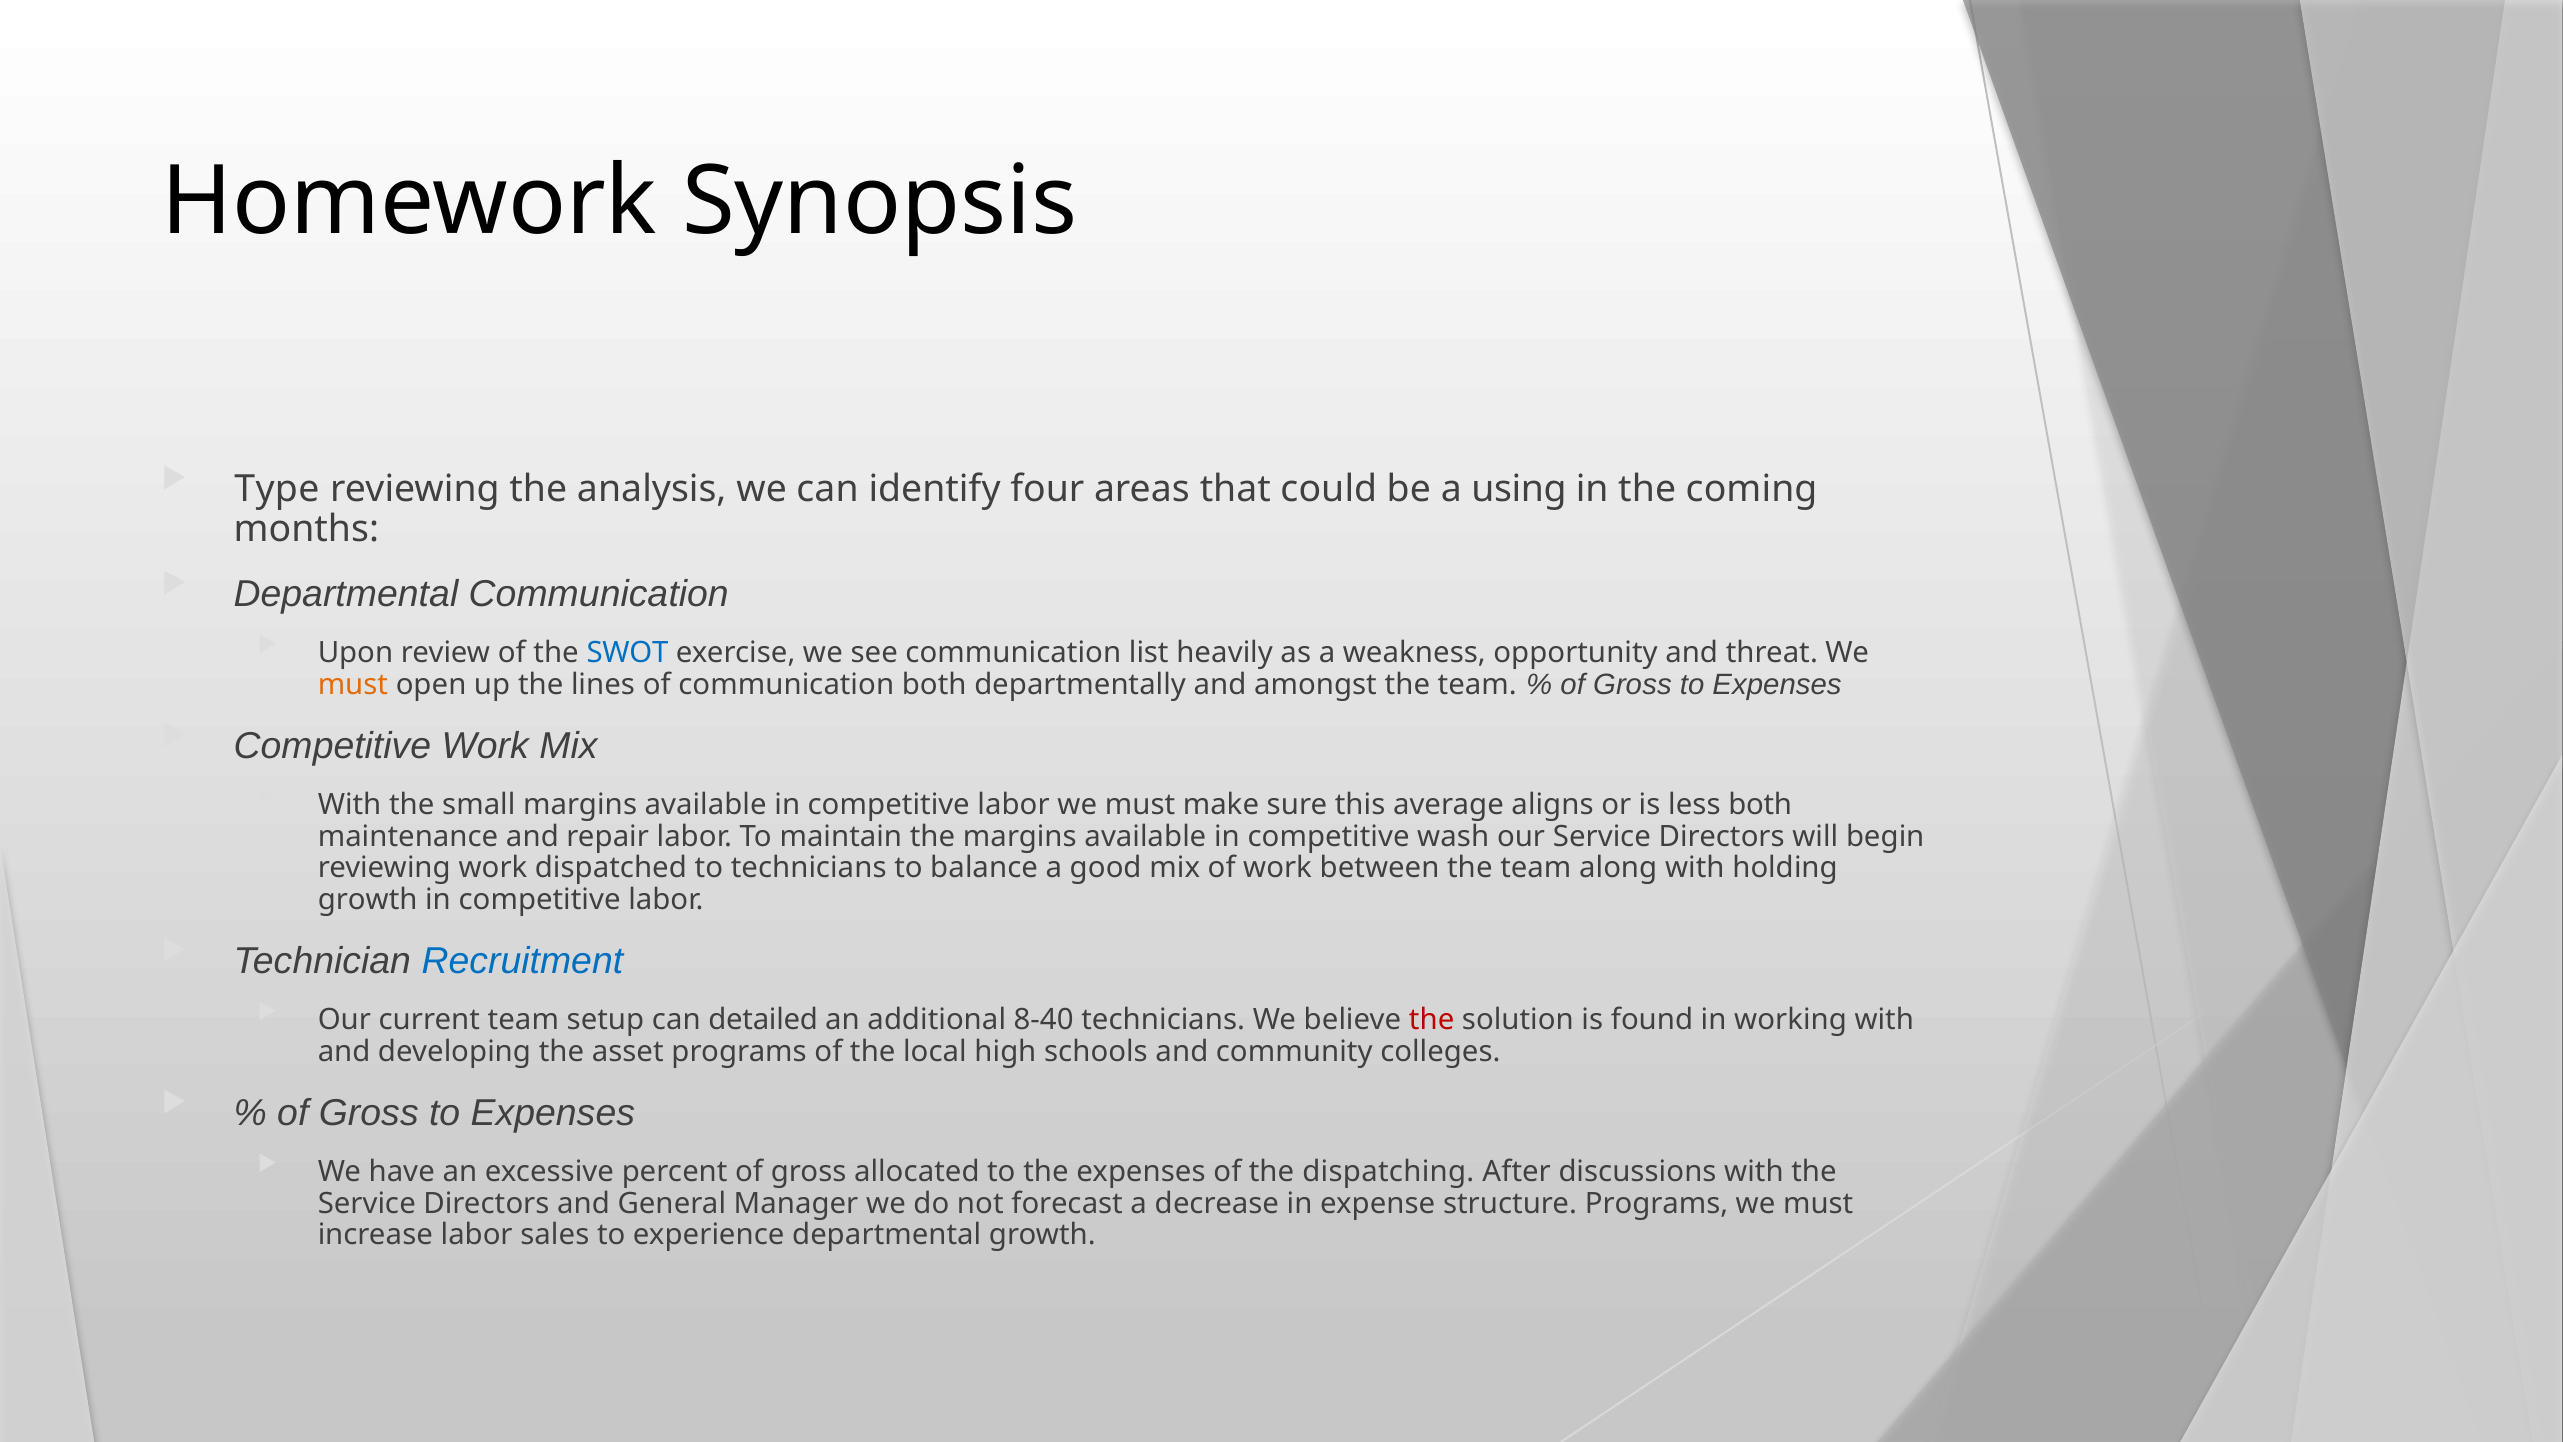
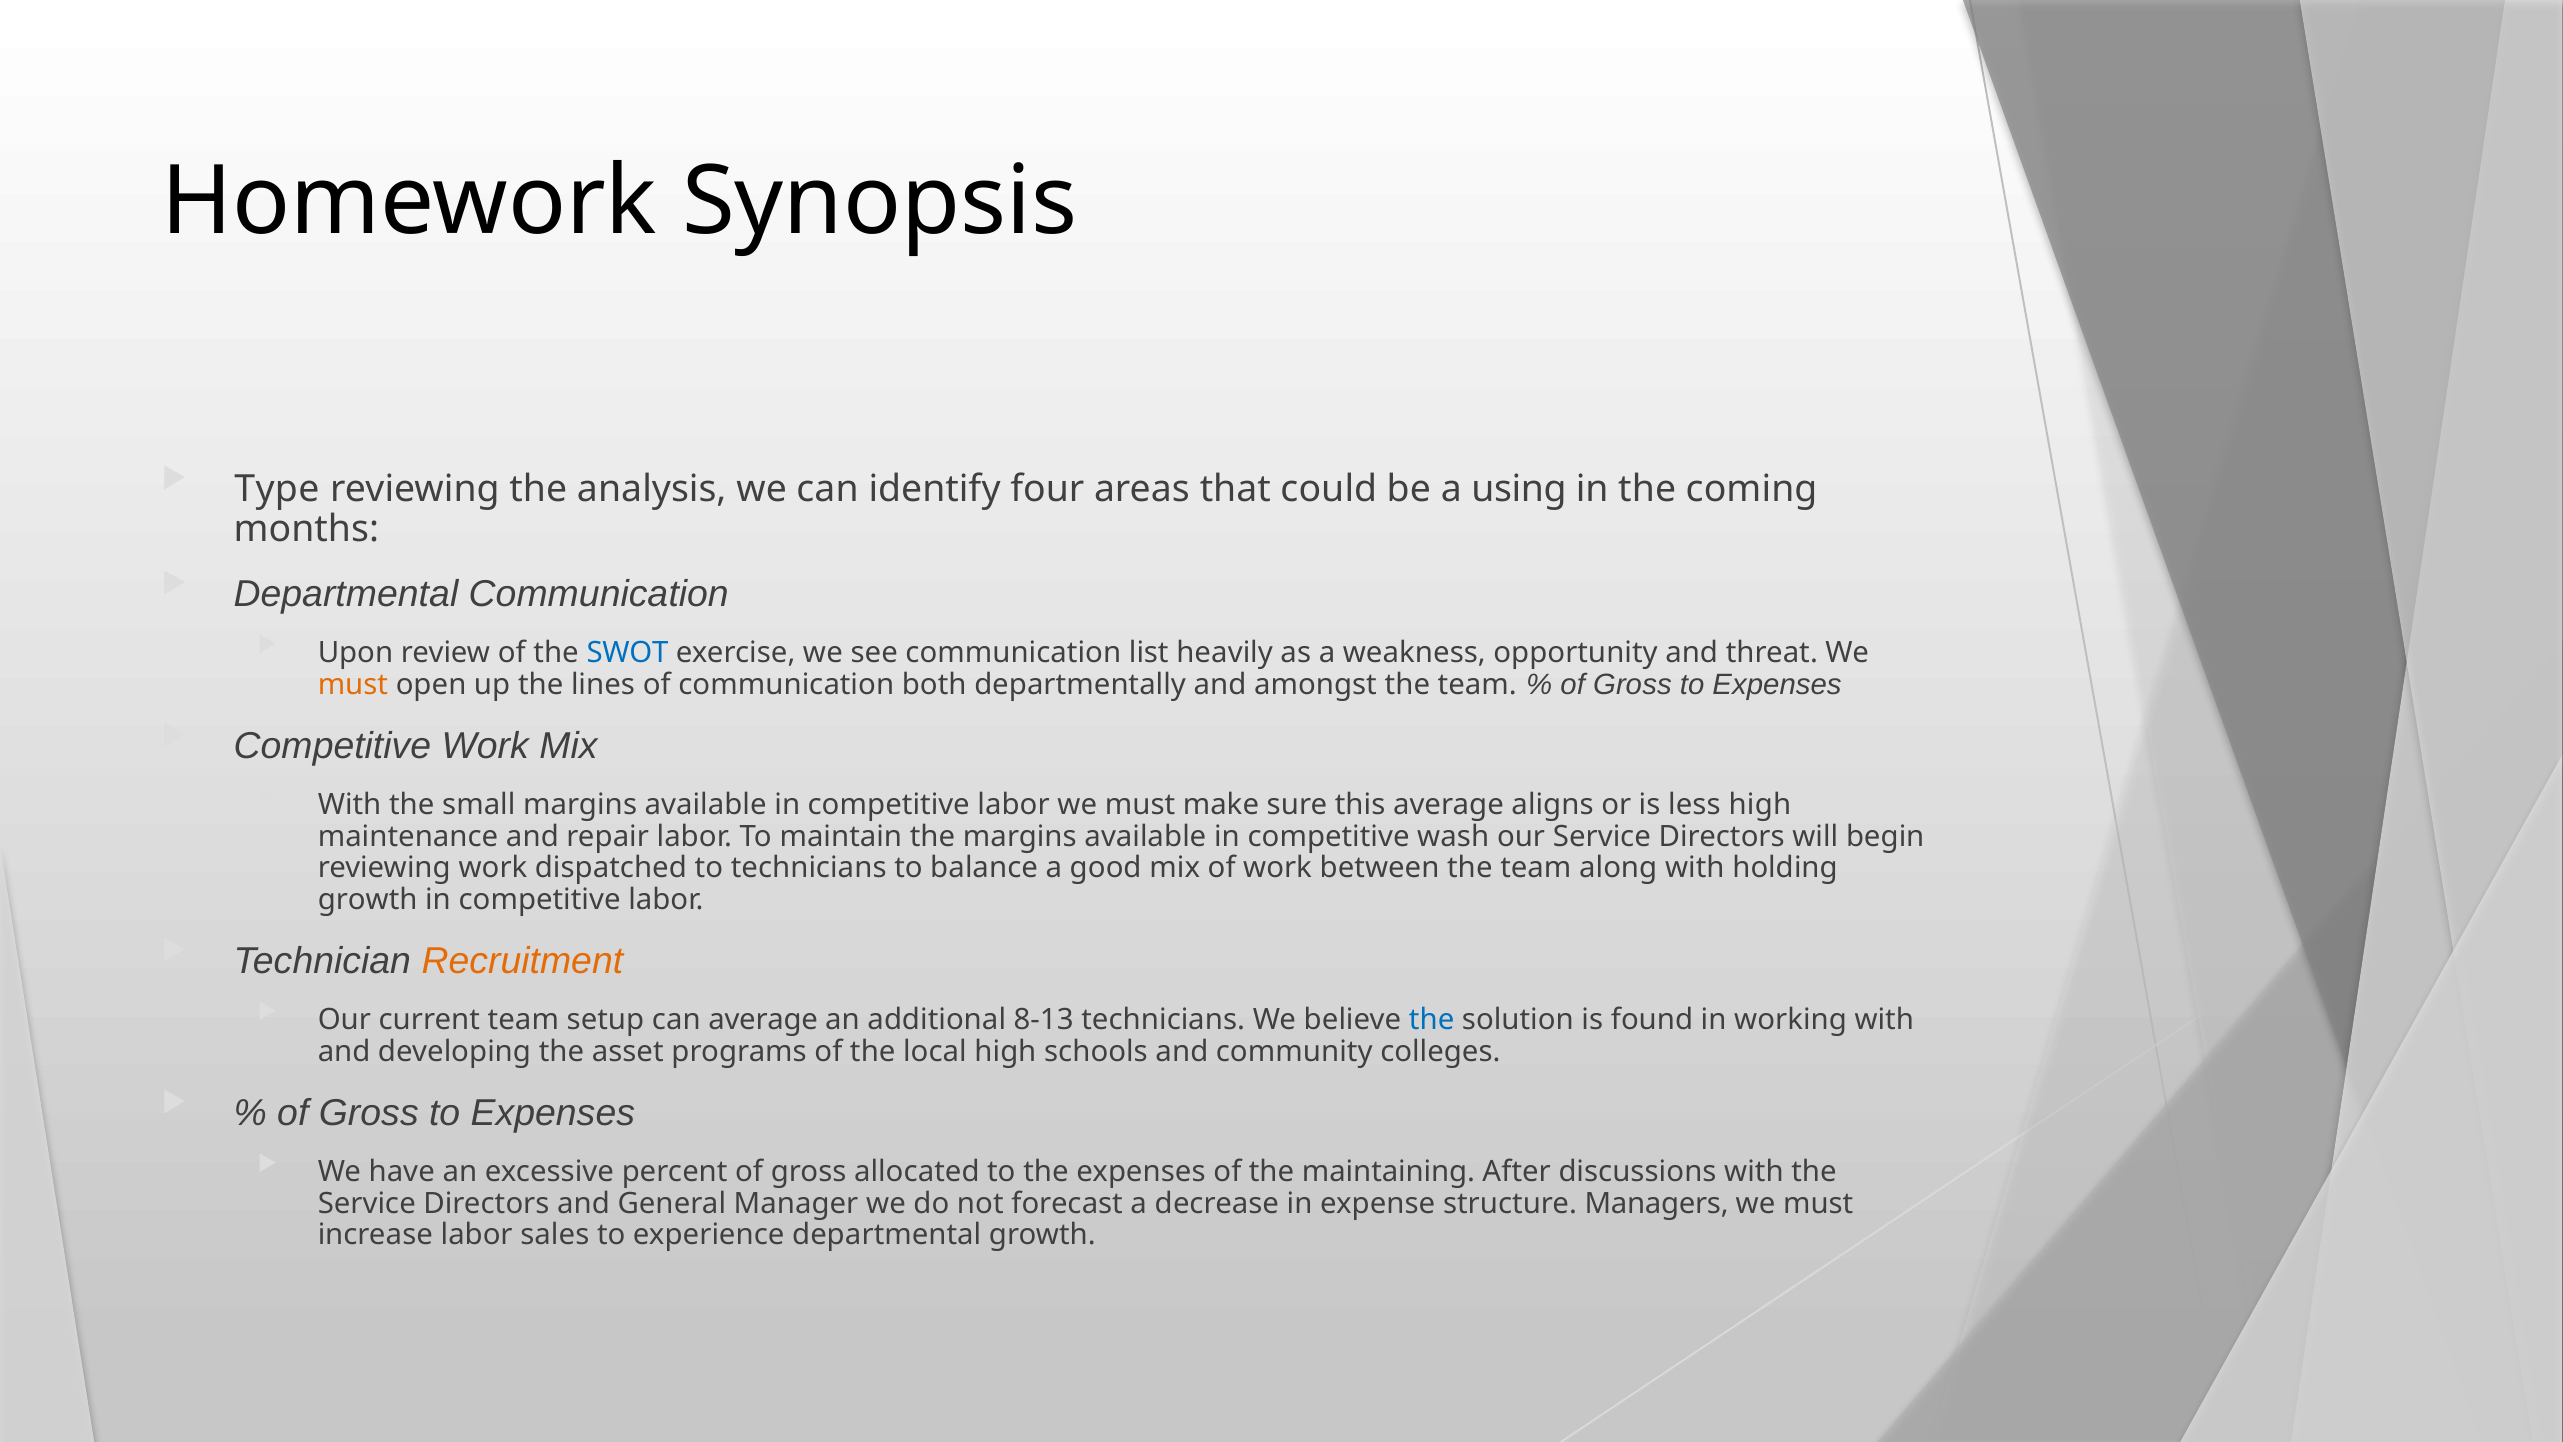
less both: both -> high (1760, 805)
Recruitment colour: blue -> orange (522, 961)
can detailed: detailed -> average (763, 1020)
8-40: 8-40 -> 8-13 (1044, 1020)
the colour: red -> blue (1432, 1020)
dispatching: dispatching -> maintaining (1389, 1172)
structure Programs: Programs -> Managers (1657, 1203)
